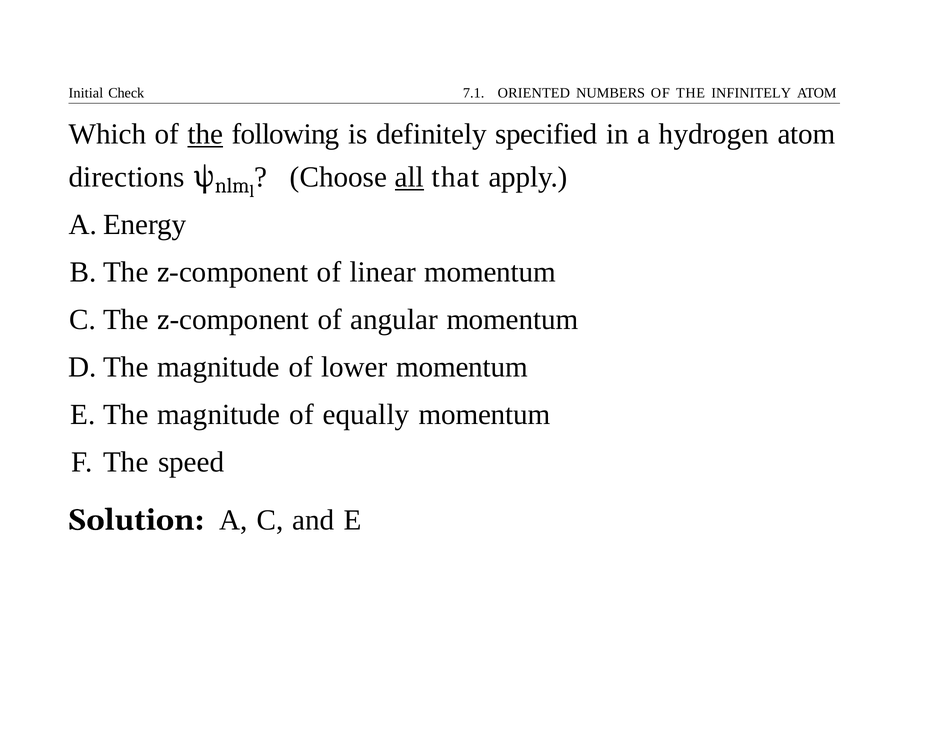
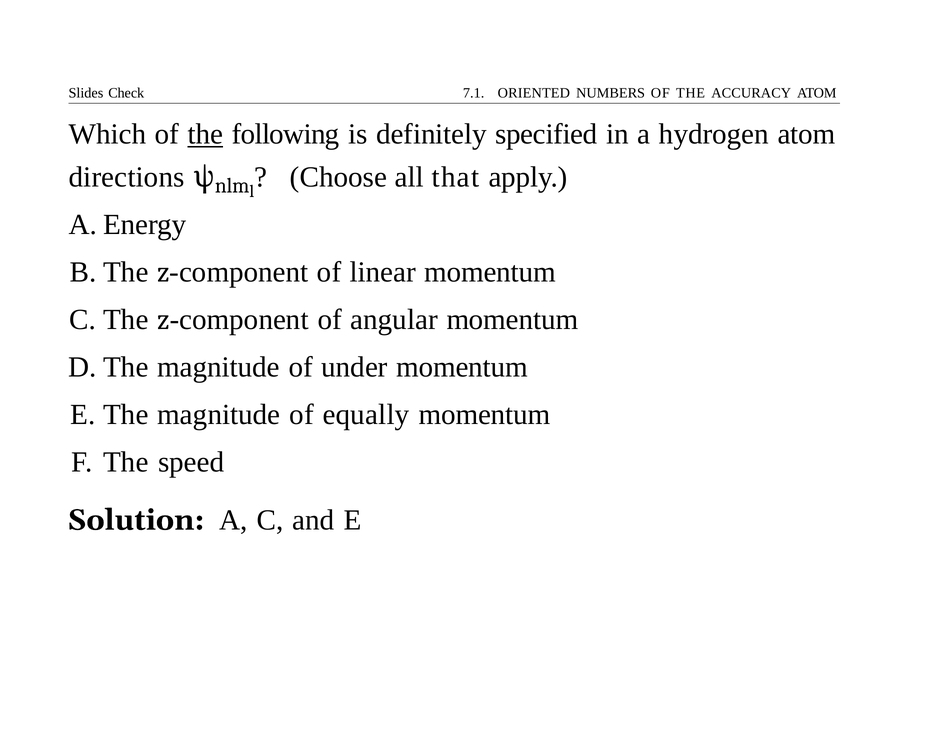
Initial: Initial -> Slides (86, 93)
INFINITELY: INFINITELY -> ACCURACY (751, 93)
all underline: present -> none (409, 177)
lower: lower -> under (354, 367)
